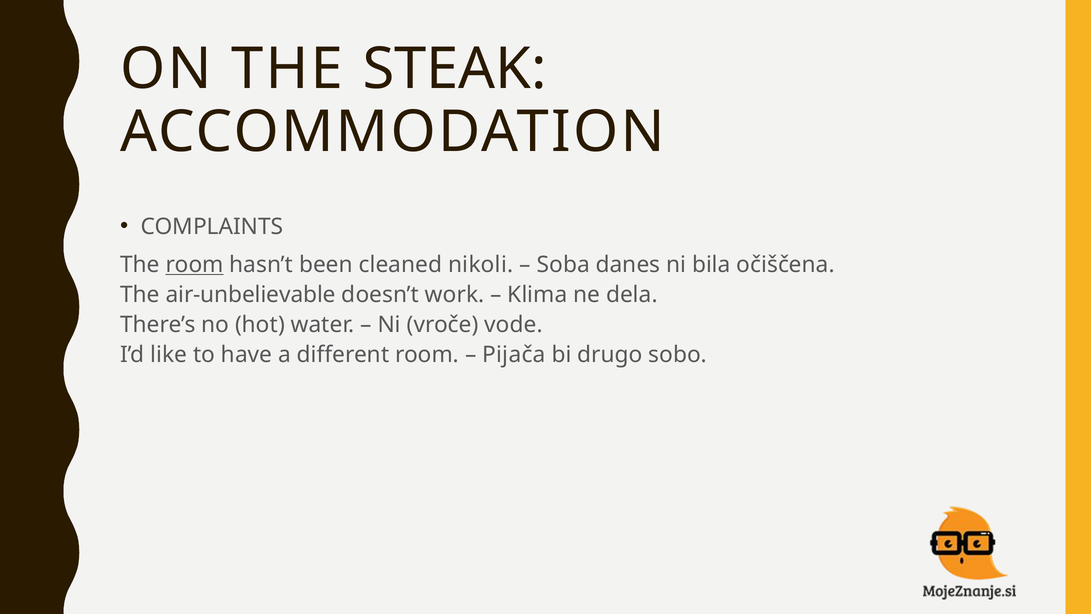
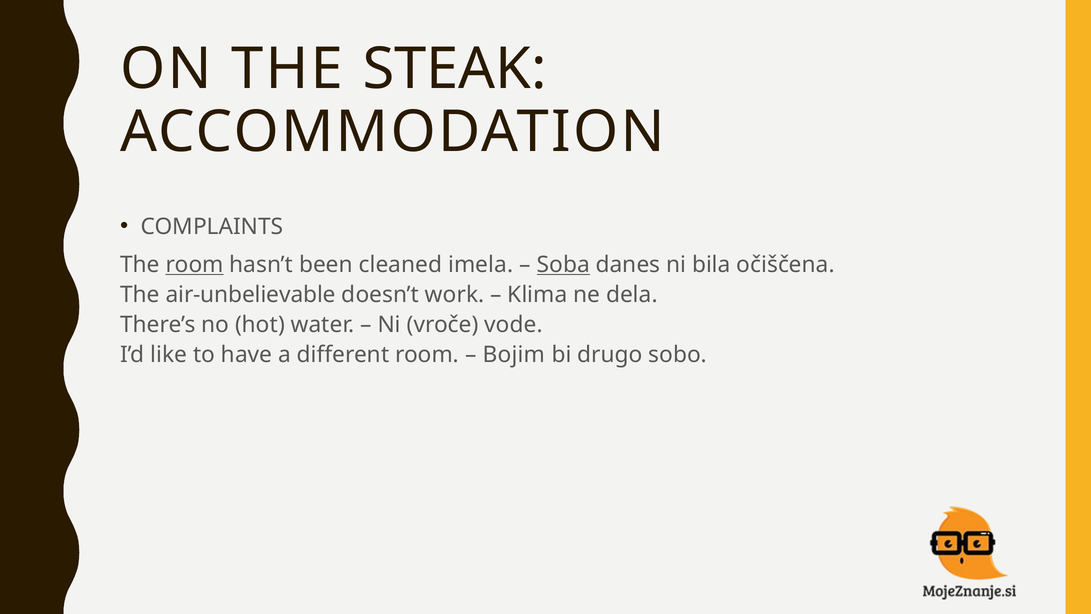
nikoli: nikoli -> imela (481, 265)
Soba underline: none -> present (563, 265)
Pijača: Pijača -> Bojim (514, 355)
